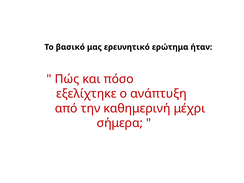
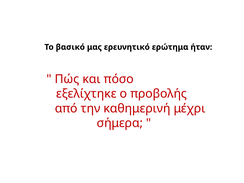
ανάπτυξη: ανάπτυξη -> προβολής (159, 94)
